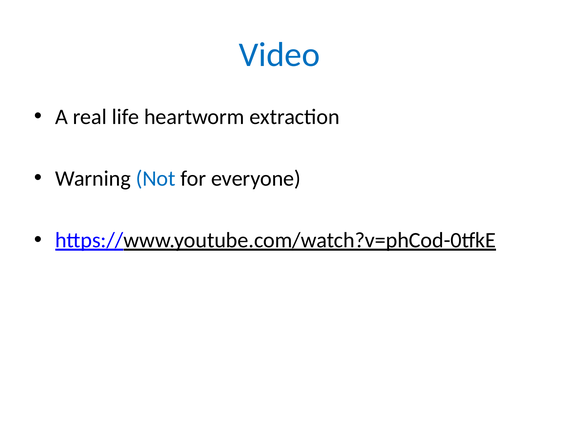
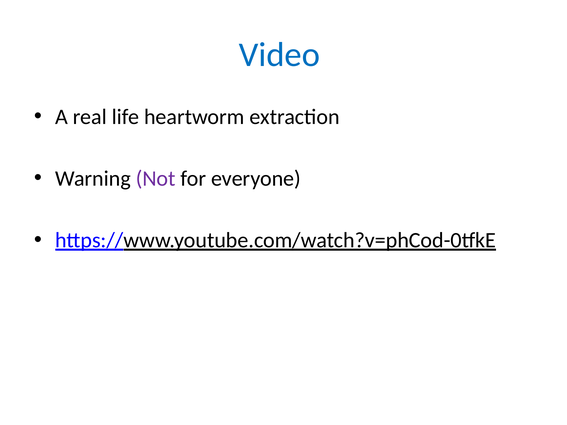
Not colour: blue -> purple (156, 179)
